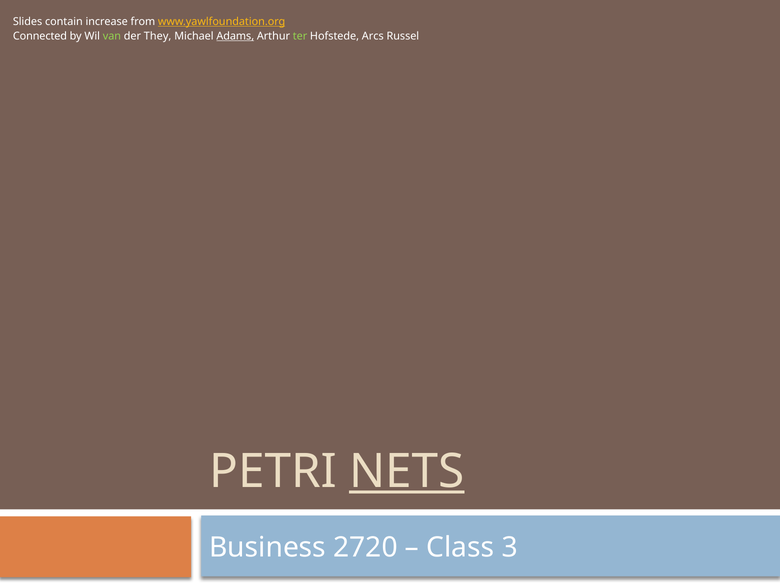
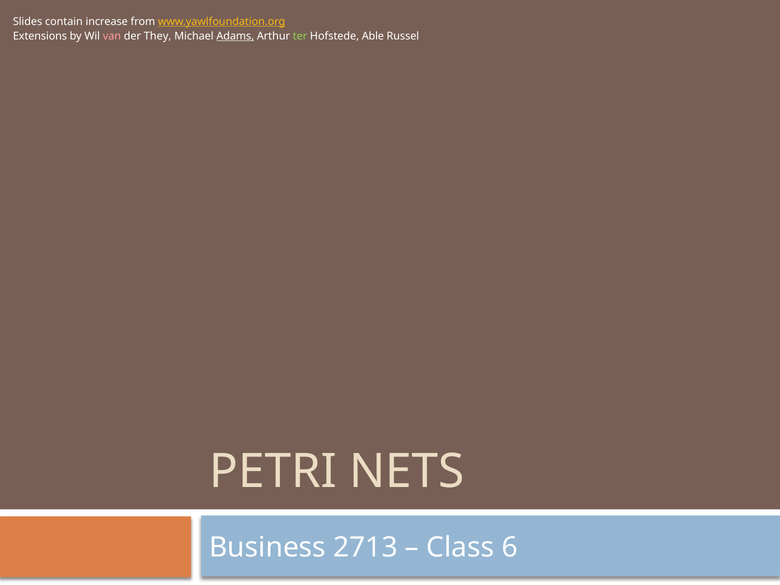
Connected: Connected -> Extensions (40, 36)
van colour: light green -> pink (112, 36)
Arcs: Arcs -> Able (373, 36)
NETS underline: present -> none (407, 471)
2720: 2720 -> 2713 (365, 547)
3: 3 -> 6 (510, 547)
